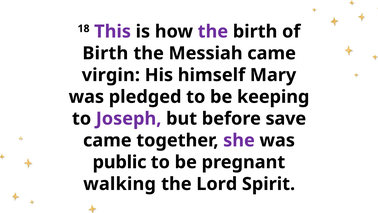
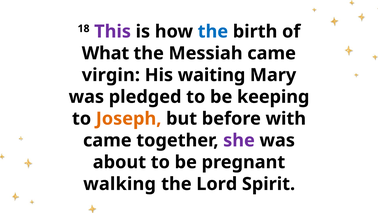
the colour: purple -> blue (213, 31)
Birth: Birth -> What (105, 53)
himself: himself -> waiting (212, 75)
Joseph colour: purple -> orange (129, 118)
save: save -> with (286, 118)
public: public -> about (119, 162)
